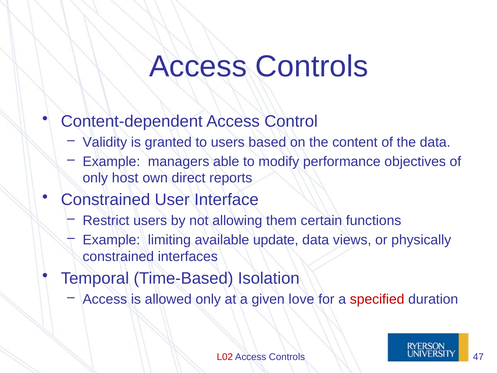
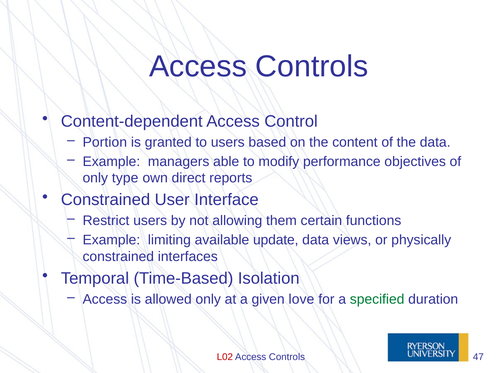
Validity: Validity -> Portion (105, 142)
host: host -> type (125, 178)
specified colour: red -> green (377, 299)
